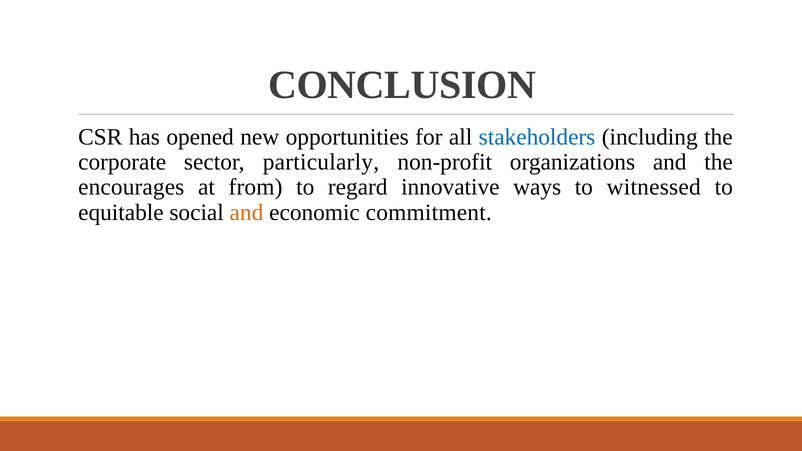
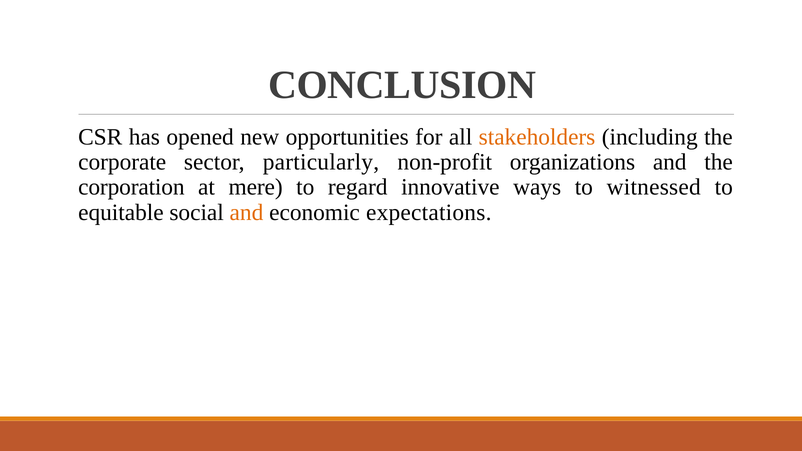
stakeholders colour: blue -> orange (537, 137)
encourages: encourages -> corporation (131, 187)
from: from -> mere (256, 187)
commitment: commitment -> expectations (429, 213)
